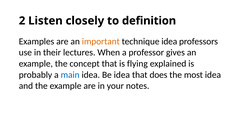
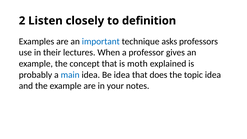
important colour: orange -> blue (101, 41)
technique idea: idea -> asks (169, 41)
flying: flying -> moth (137, 64)
most: most -> topic (193, 75)
